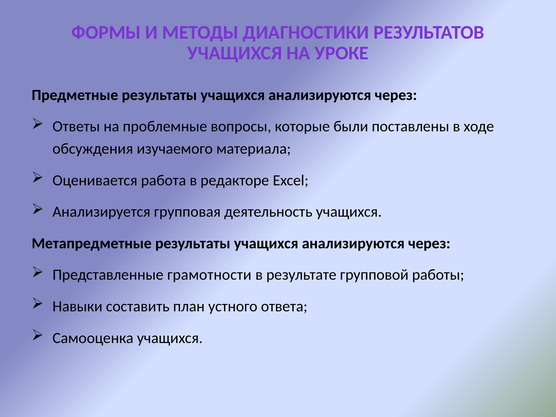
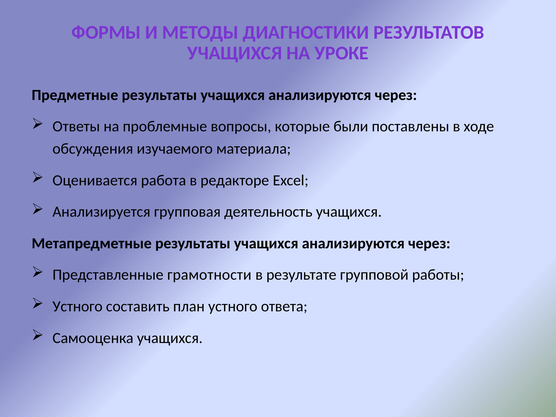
Навыки: Навыки -> Устного (78, 306)
